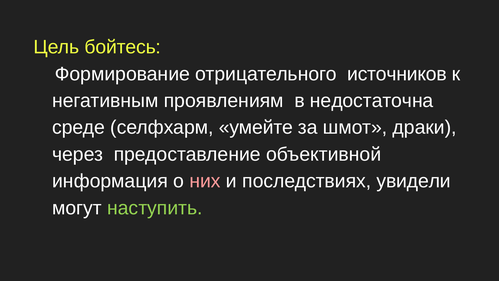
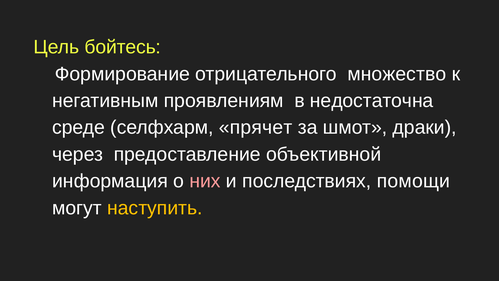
источников: источников -> множество (397, 74)
умейте: умейте -> прячет (256, 127)
увидели: увидели -> помощи (413, 181)
наступить colour: light green -> yellow (155, 208)
